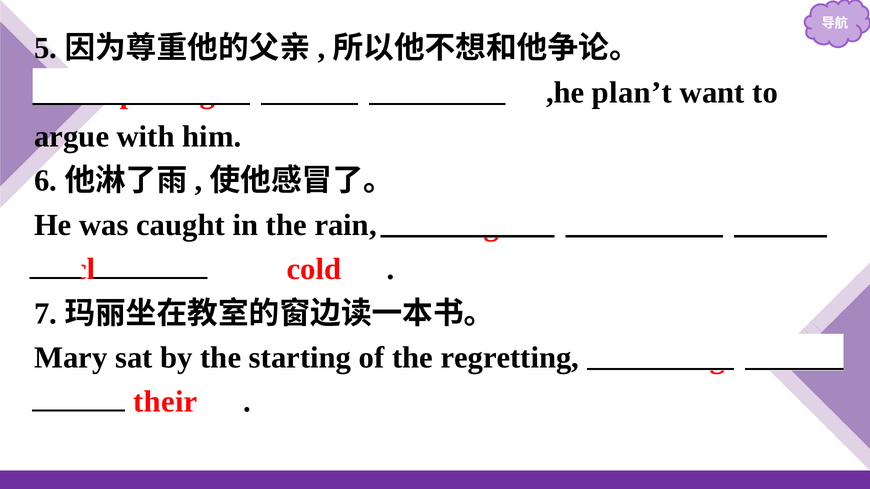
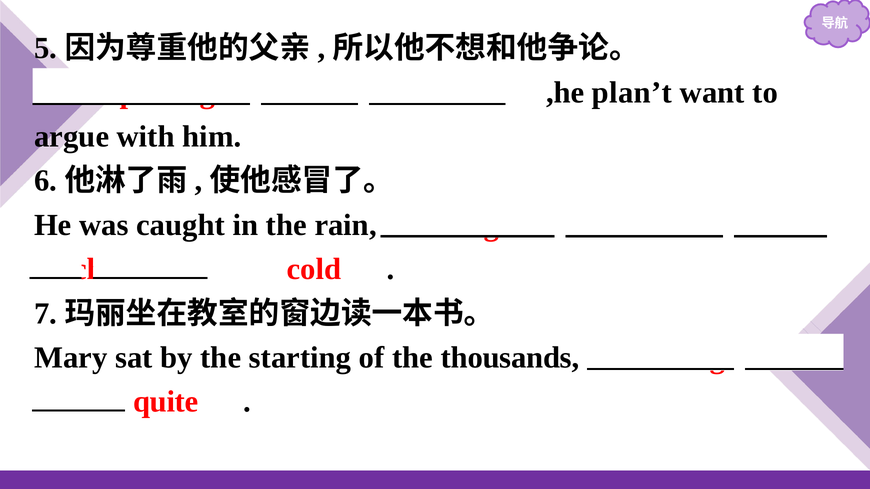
regretting: regretting -> thousands (510, 358)
their: their -> quite (166, 402)
